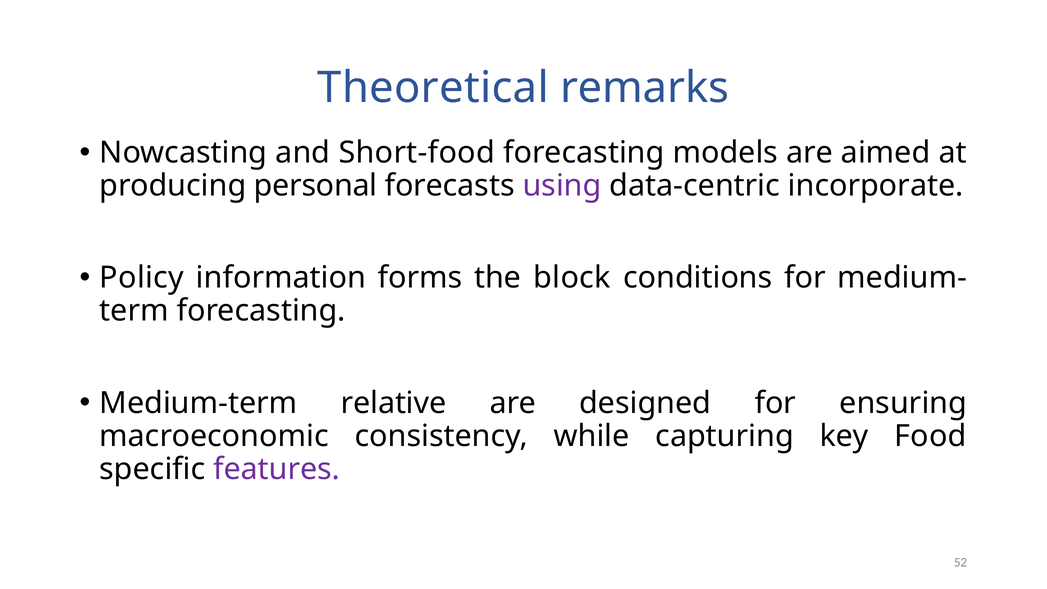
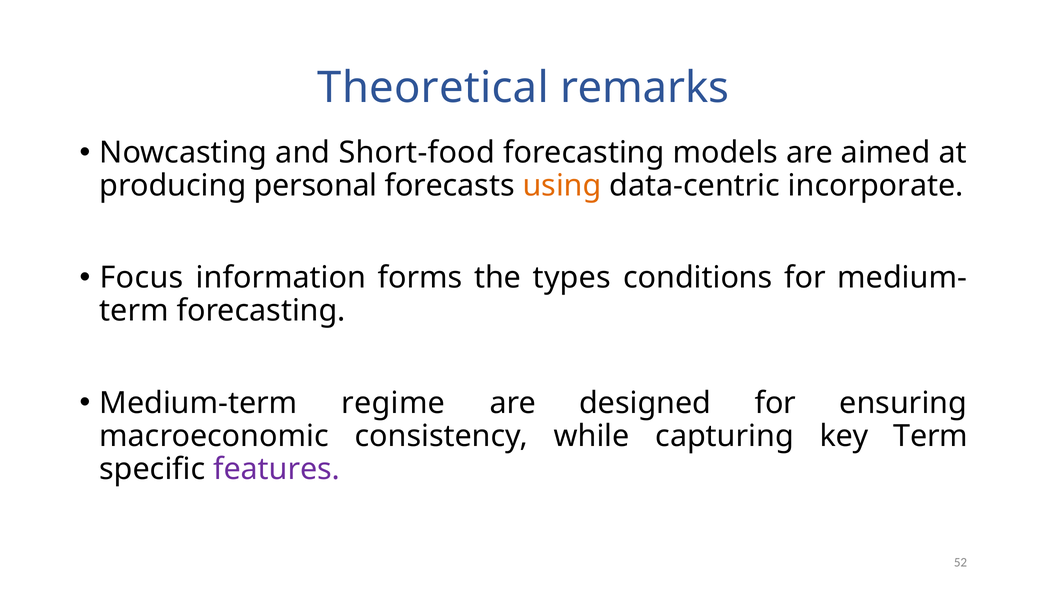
using colour: purple -> orange (562, 186)
Policy: Policy -> Focus (142, 278)
block: block -> types (572, 278)
relative: relative -> regime (393, 403)
key Food: Food -> Term (931, 436)
